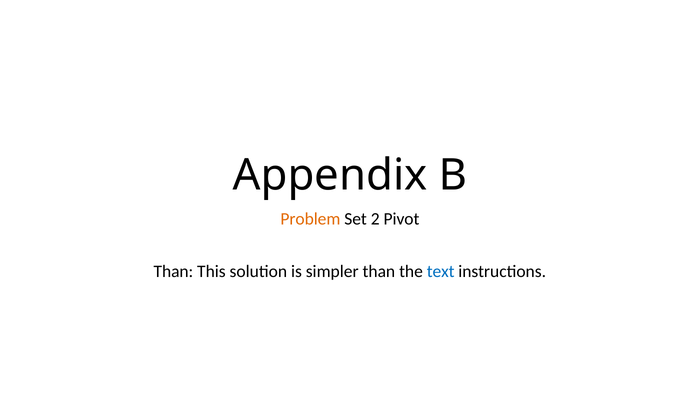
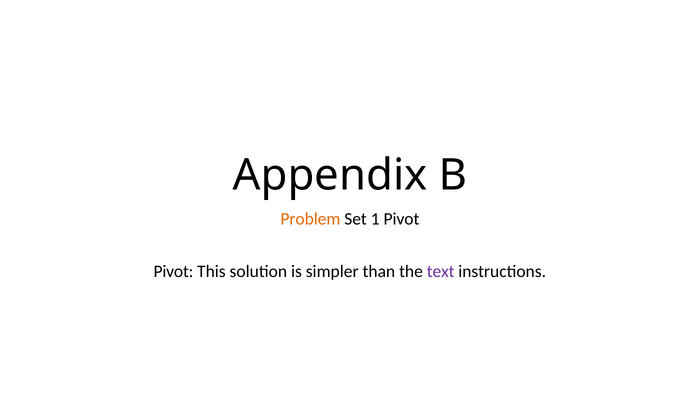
2: 2 -> 1 (375, 219)
Than: Than -> Pivot (173, 271)
text colour: blue -> purple (441, 271)
